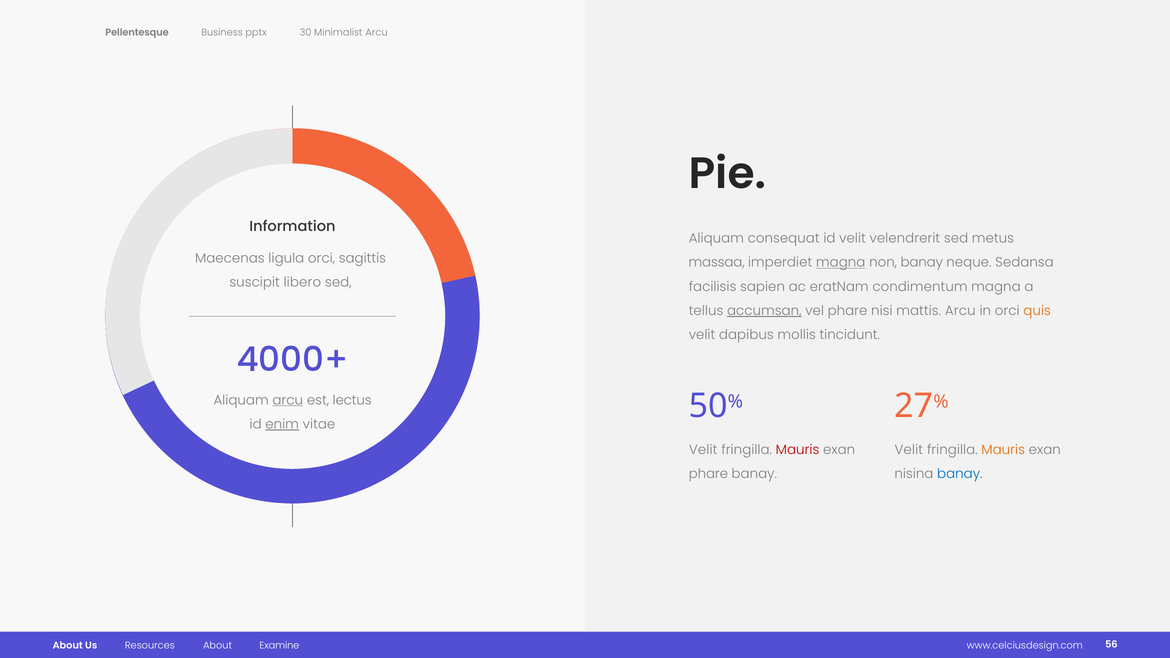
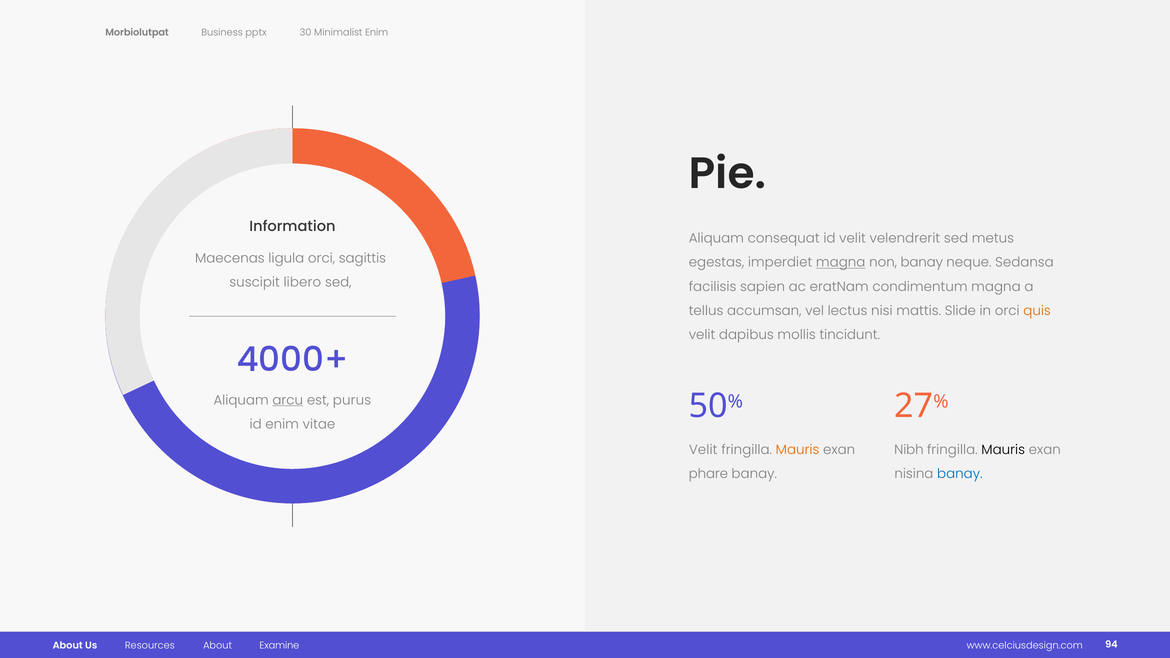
Pellentesque: Pellentesque -> Morbiolutpat (137, 32)
Minimalist Arcu: Arcu -> Enim (377, 32)
massaa: massaa -> egestas (717, 263)
accumsan underline: present -> none (764, 311)
vel phare: phare -> lectus (848, 311)
mattis Arcu: Arcu -> Slide (960, 311)
lectus: lectus -> purus (352, 400)
enim underline: present -> none (282, 424)
Mauris colour: red -> orange (798, 450)
Velit: Velit -> Nibh (909, 450)
Mauris colour: orange -> black (1003, 450)
56: 56 -> 94 (1111, 645)
